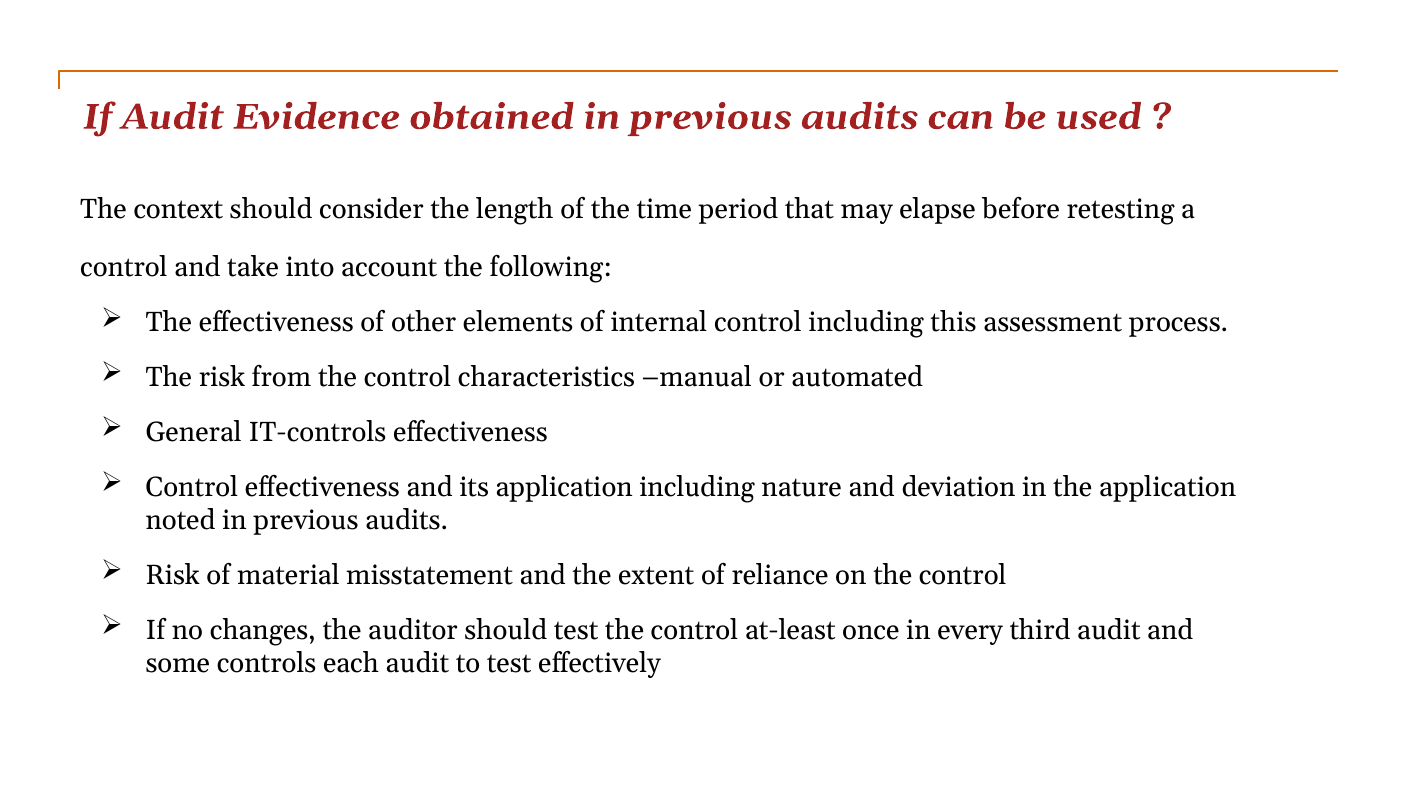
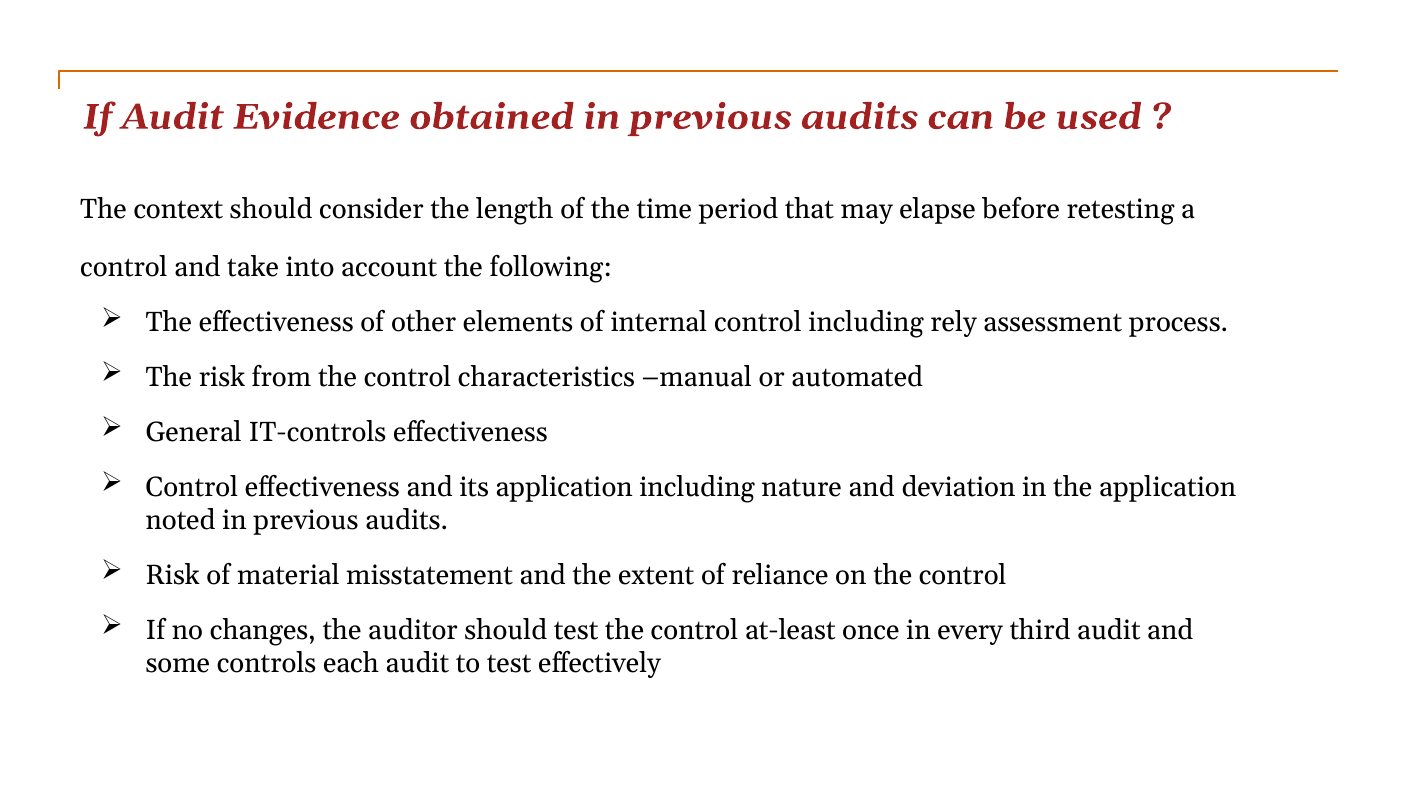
this: this -> rely (953, 323)
